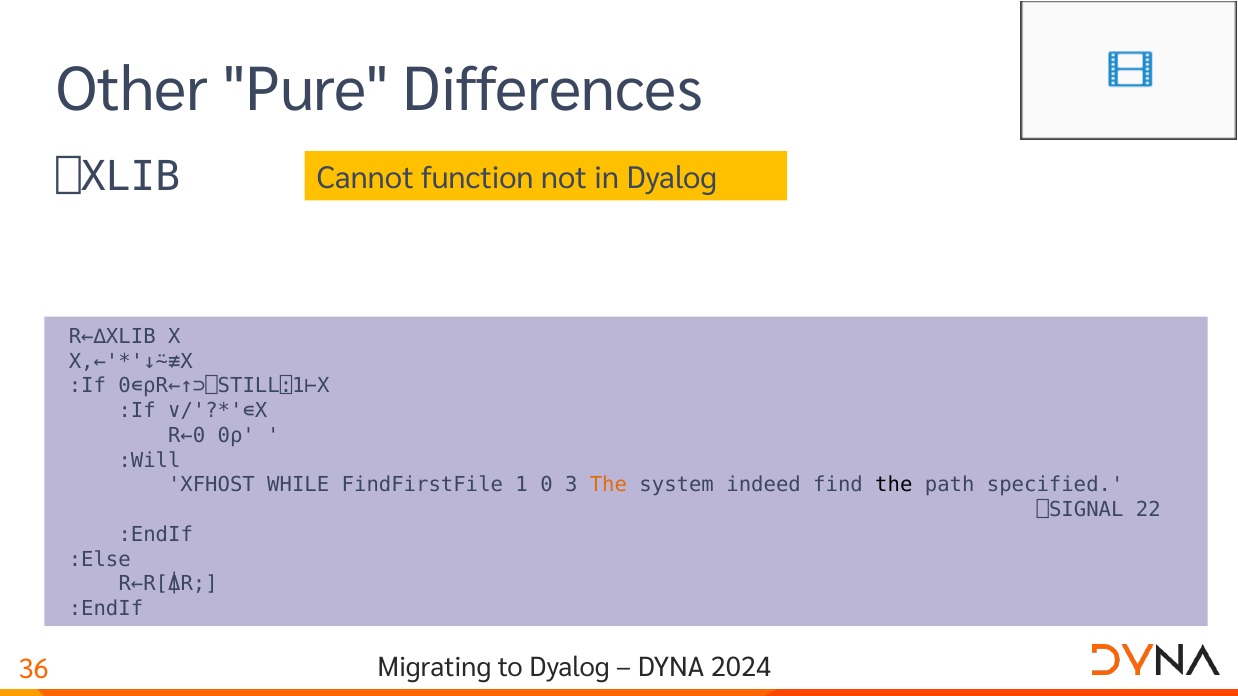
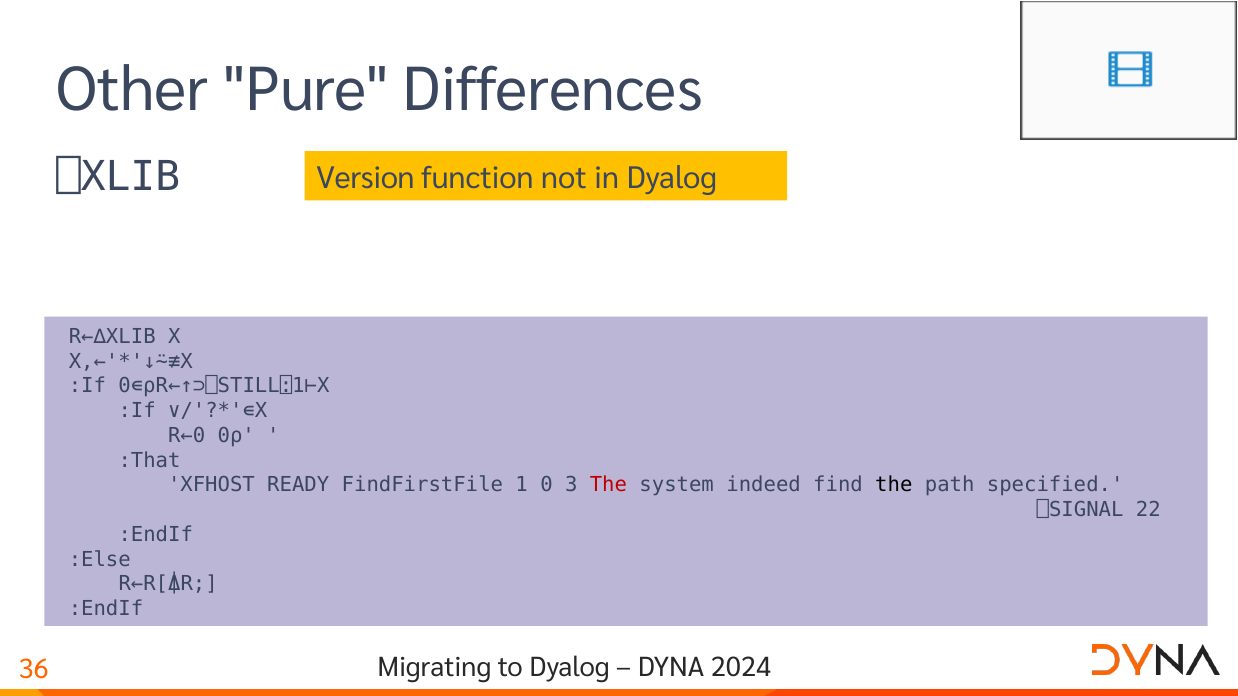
Cannot: Cannot -> Version (366, 178)
:Will: :Will -> :That (150, 461)
WHILE: WHILE -> READY (298, 485)
The colour: orange -> red (608, 485)
